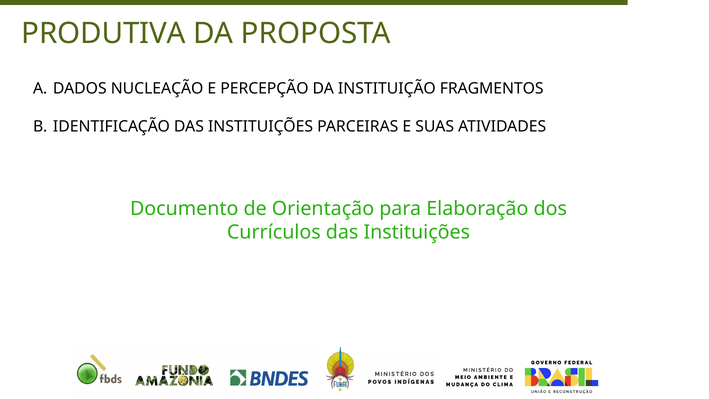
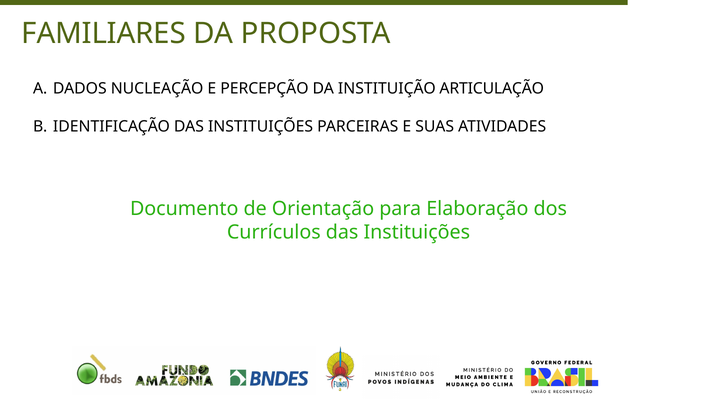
PRODUTIVA: PRODUTIVA -> FAMILIARES (104, 34)
FRAGMENTOS: FRAGMENTOS -> ARTICULAÇÃO (492, 89)
